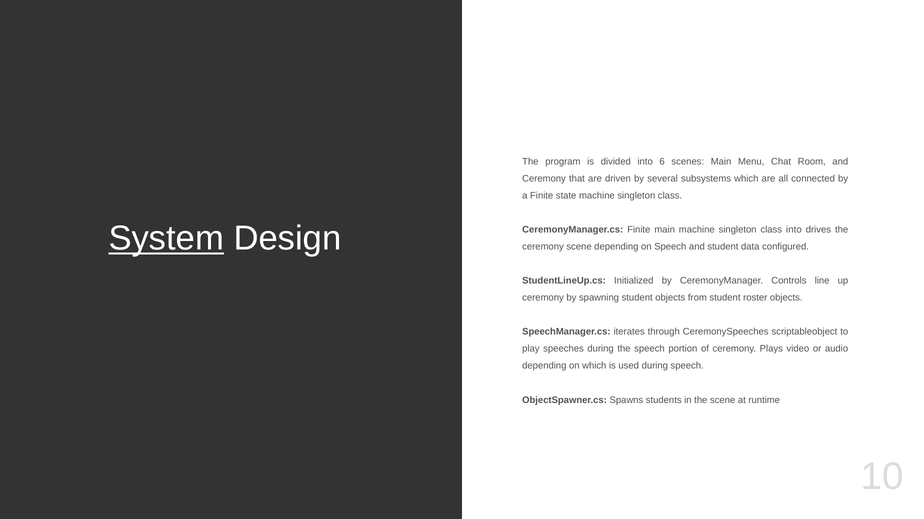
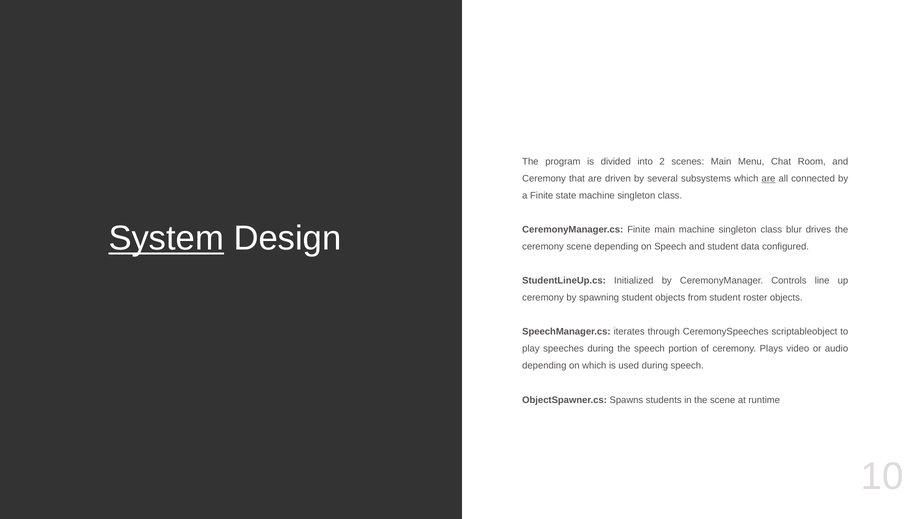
6: 6 -> 2 (662, 162)
are underline: none -> present (768, 179)
class into: into -> blur (794, 230)
